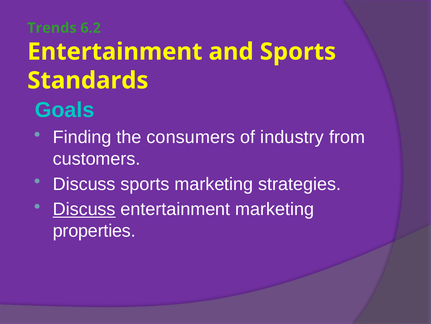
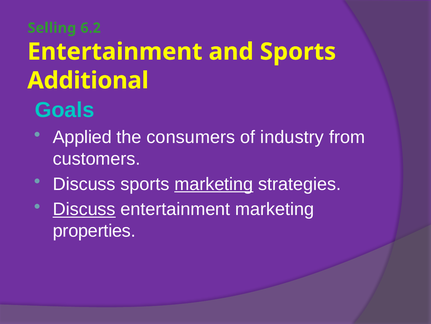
Trends: Trends -> Selling (52, 28)
Standards: Standards -> Additional (88, 80)
Finding: Finding -> Applied (82, 137)
marketing underline: none -> present (214, 184)
